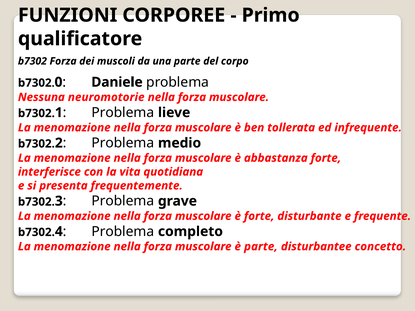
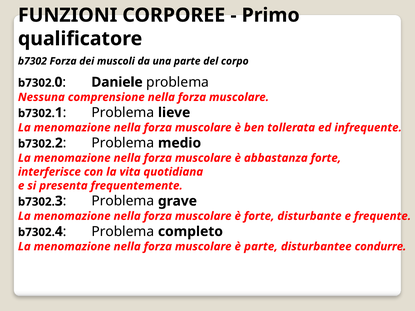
neuromotorie: neuromotorie -> comprensione (106, 97)
concetto: concetto -> condurre (380, 247)
